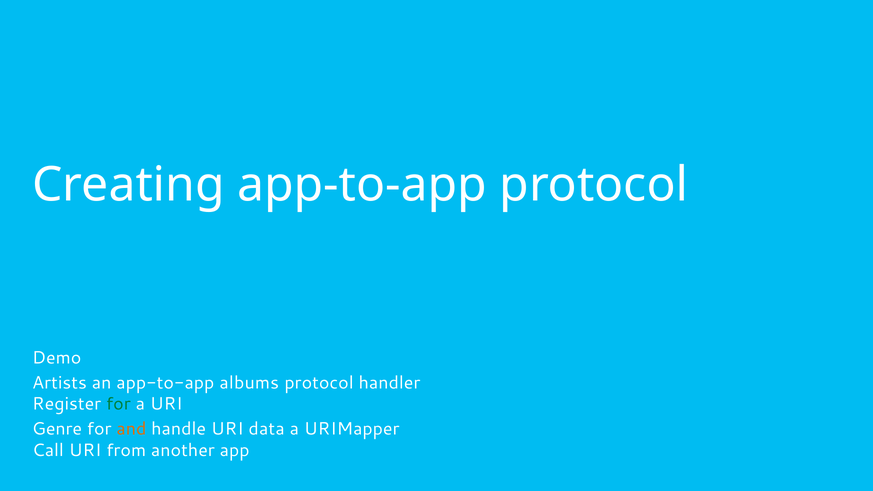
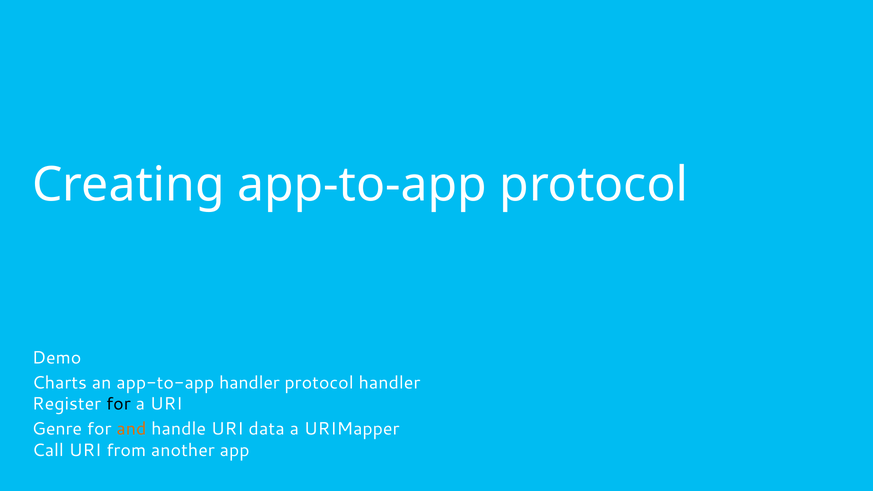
Artists: Artists -> Charts (60, 383)
app-to-app albums: albums -> handler (249, 383)
for colour: green -> black (118, 404)
